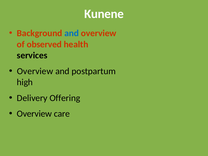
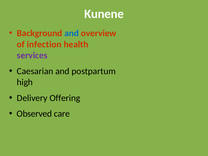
observed: observed -> infection (44, 44)
services colour: black -> purple (32, 55)
Overview: Overview -> Caesarian (35, 71)
Overview: Overview -> Observed (34, 114)
